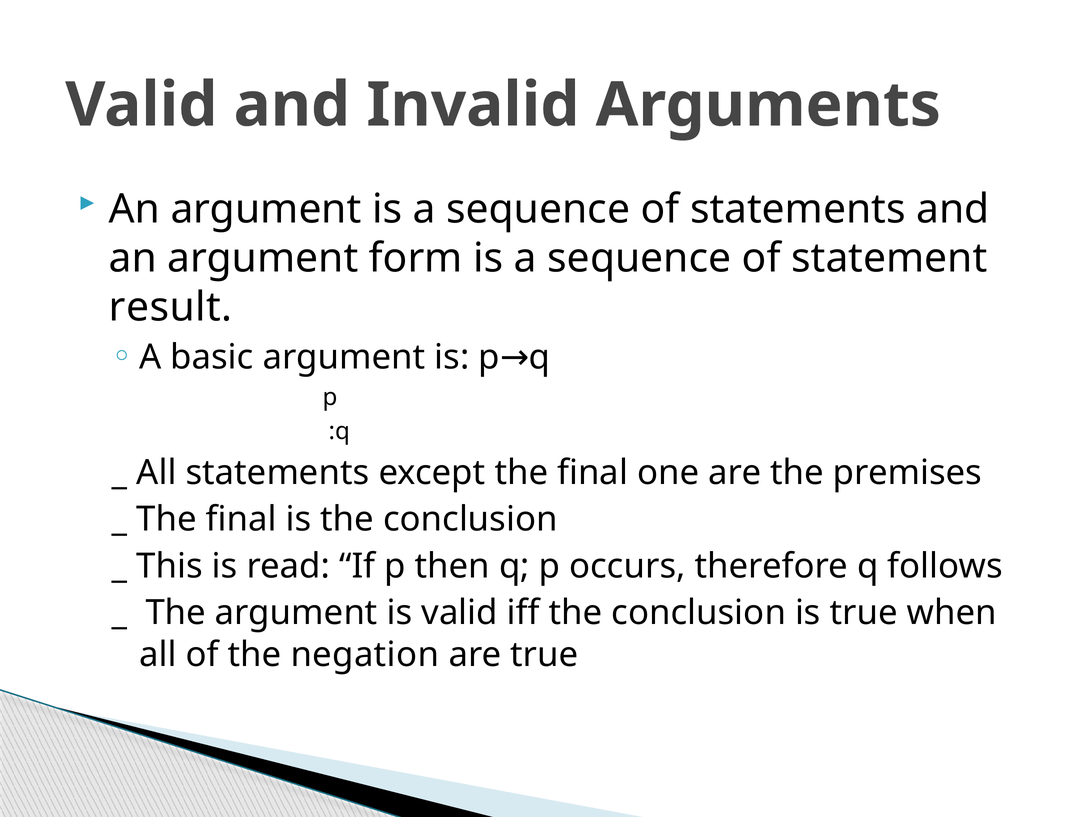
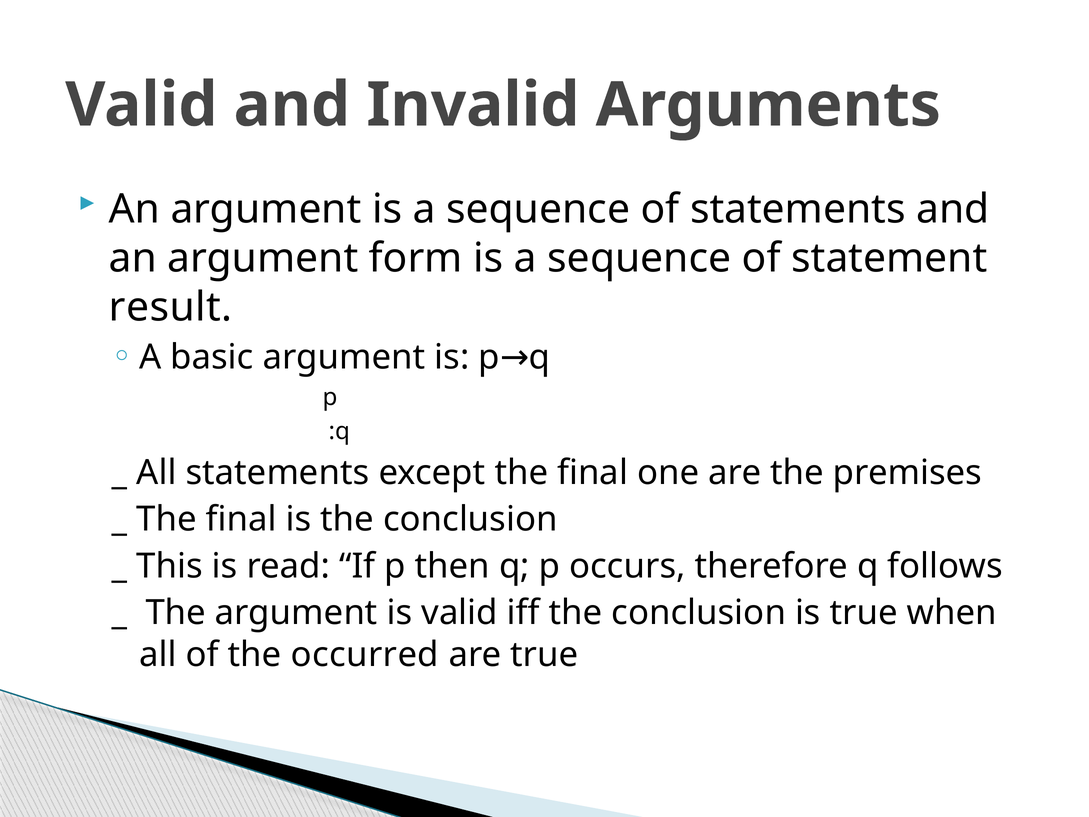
negation: negation -> occurred (365, 654)
